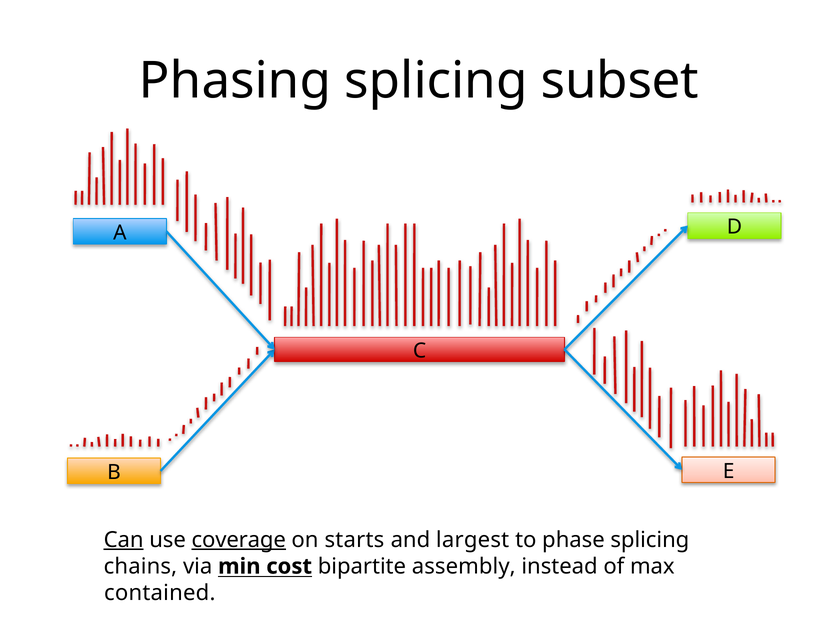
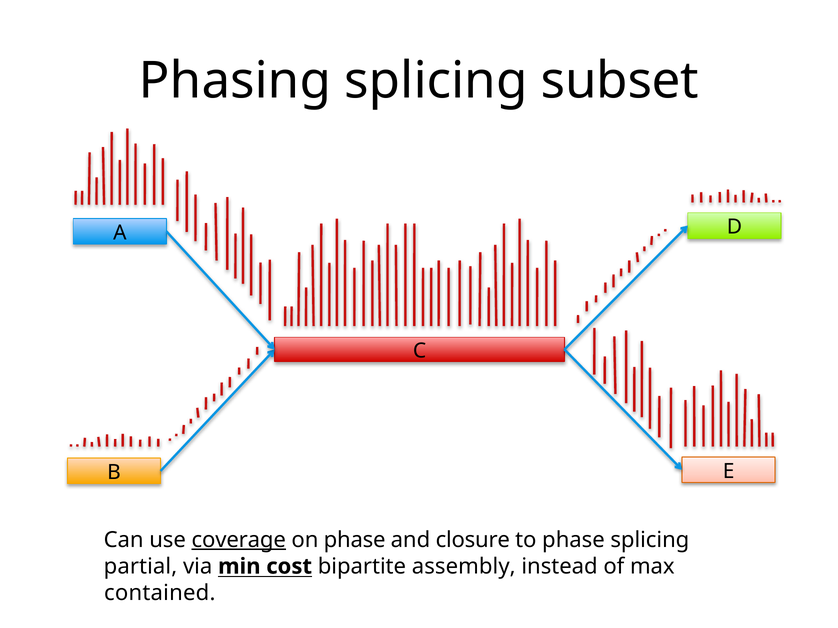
Can underline: present -> none (124, 540)
on starts: starts -> phase (355, 540)
largest: largest -> closure (473, 540)
chains: chains -> partial (140, 567)
